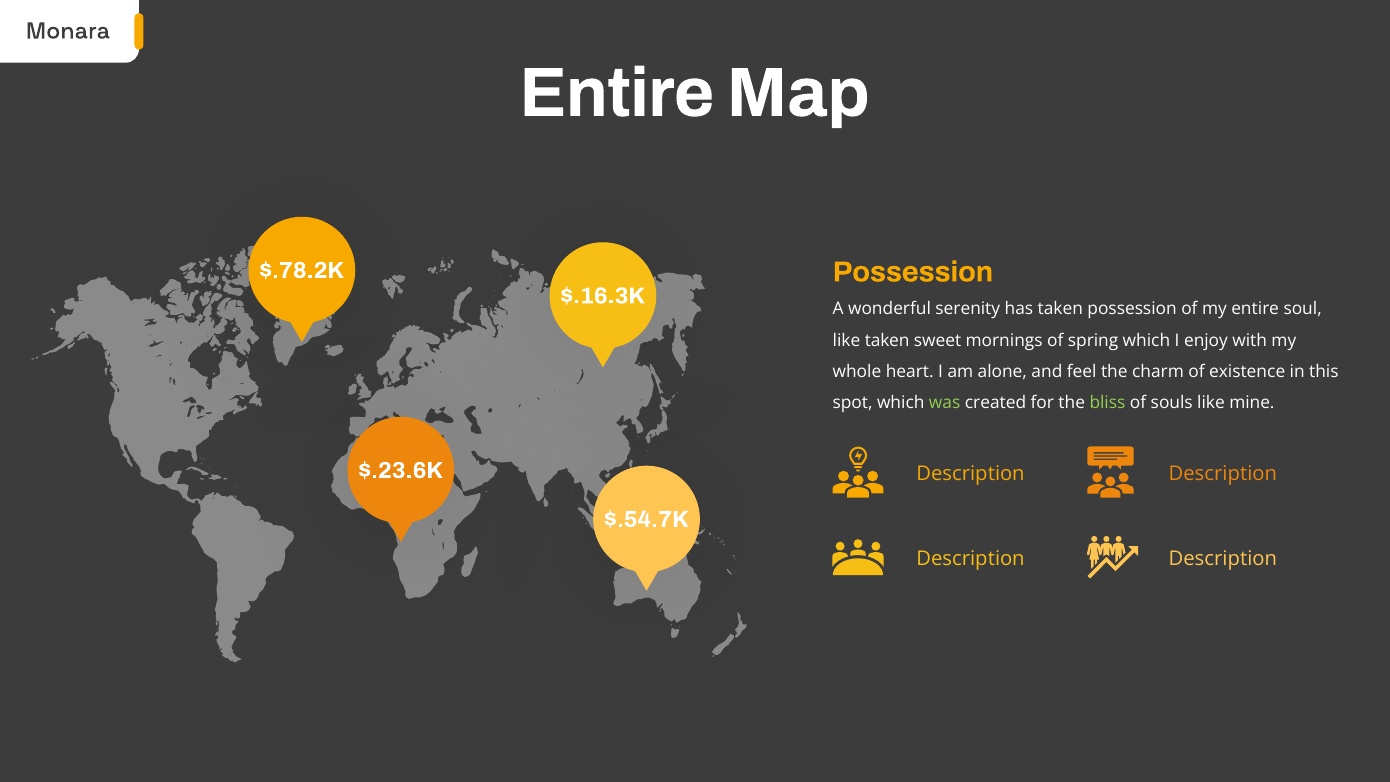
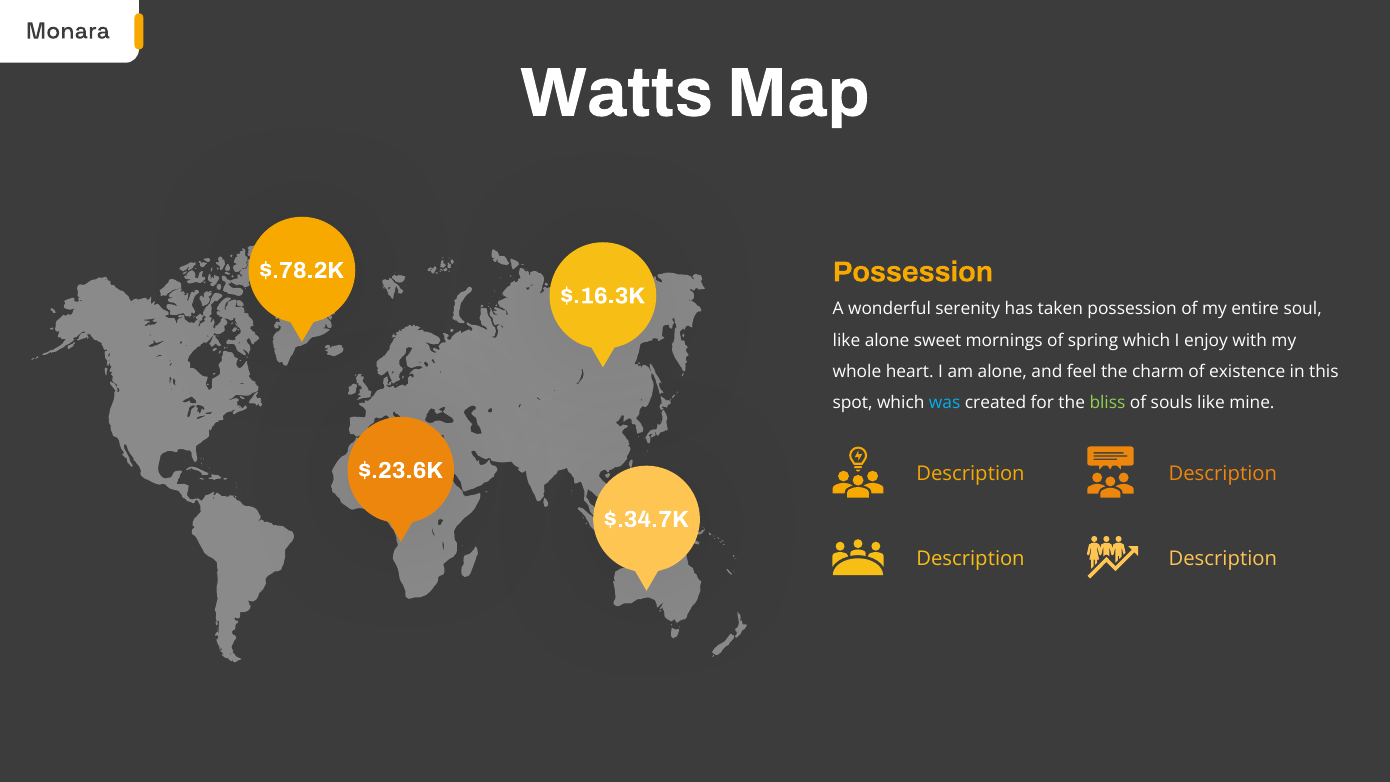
Entire: Entire -> Watts (617, 93)
like taken: taken -> alone (887, 340)
was colour: light green -> light blue (945, 403)
$.54.7K: $.54.7K -> $.34.7K (646, 519)
